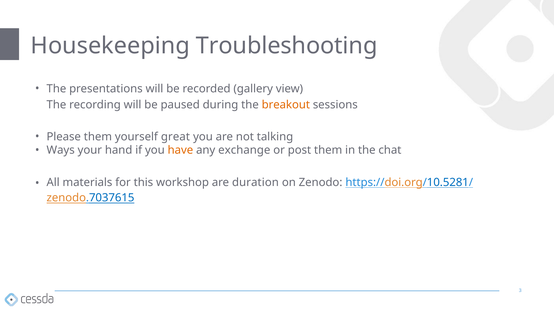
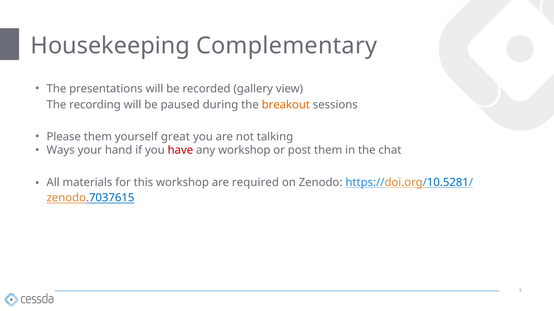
Troubleshooting: Troubleshooting -> Complementary (287, 46)
have colour: orange -> red (180, 151)
any exchange: exchange -> workshop (244, 151)
duration: duration -> required (255, 183)
